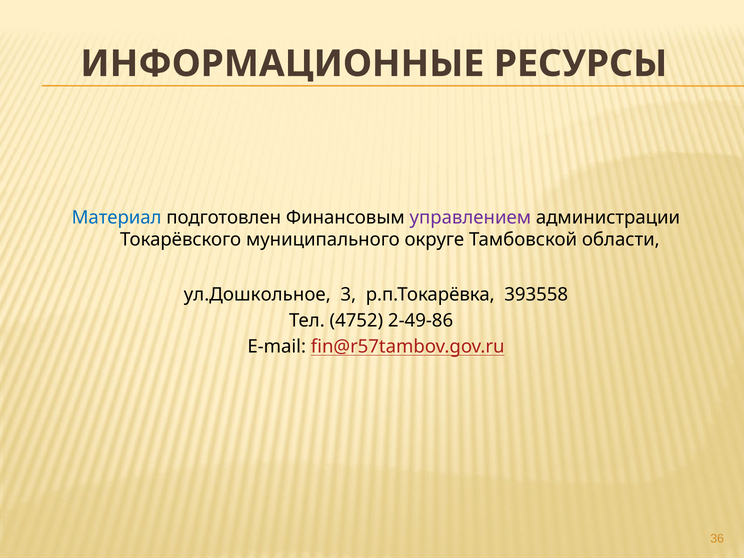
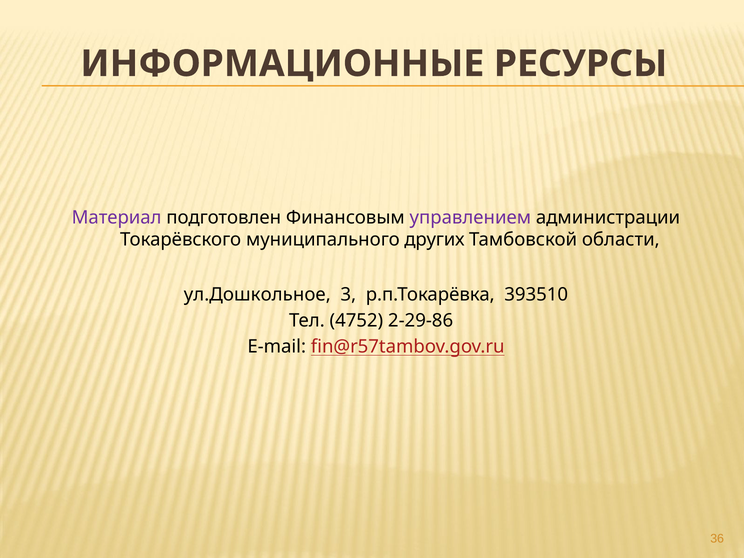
Материал colour: blue -> purple (117, 217)
округе: округе -> других (434, 240)
393558: 393558 -> 393510 (536, 295)
2-49-86: 2-49-86 -> 2-29-86 (421, 321)
